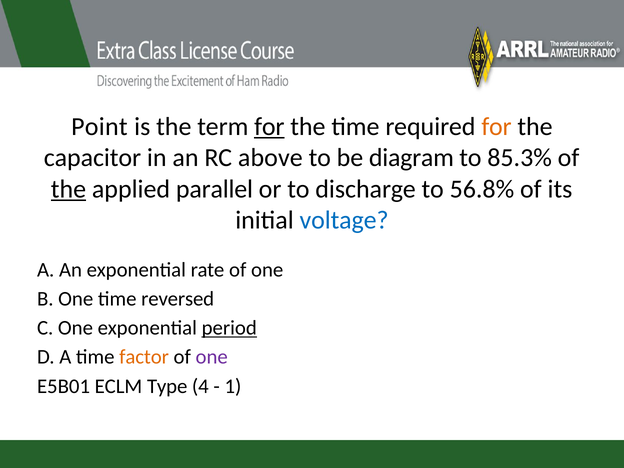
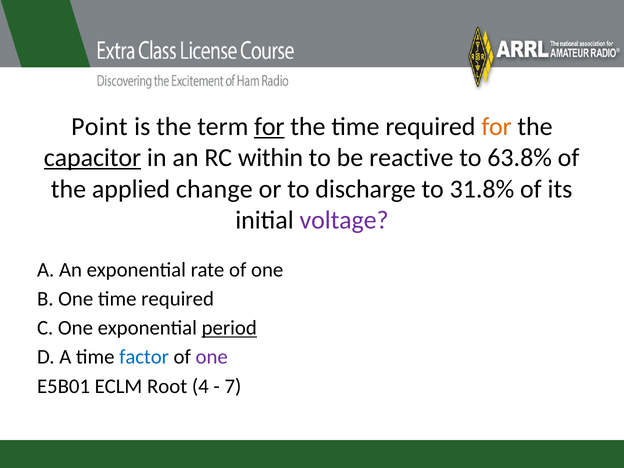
capacitor underline: none -> present (92, 158)
above: above -> within (271, 158)
diagram: diagram -> reactive (411, 158)
85.3%: 85.3% -> 63.8% (520, 158)
the underline: present -> none (68, 189)
parallel: parallel -> change (214, 189)
56.8%: 56.8% -> 31.8% (482, 189)
voltage colour: blue -> purple (344, 220)
One time reversed: reversed -> required (178, 299)
factor colour: orange -> blue (144, 357)
Type: Type -> Root (167, 386)
1: 1 -> 7 (233, 386)
